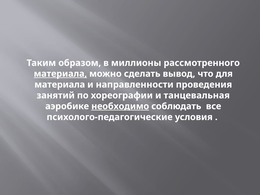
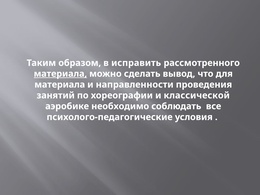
миллионы: миллионы -> исправить (136, 63)
танцевальная: танцевальная -> классической (197, 95)
необходимо underline: present -> none (120, 106)
